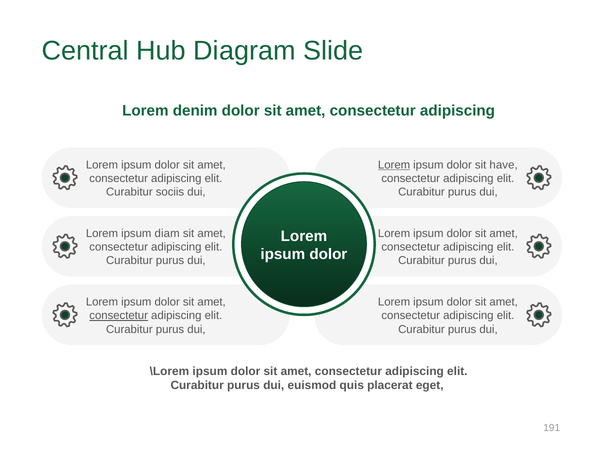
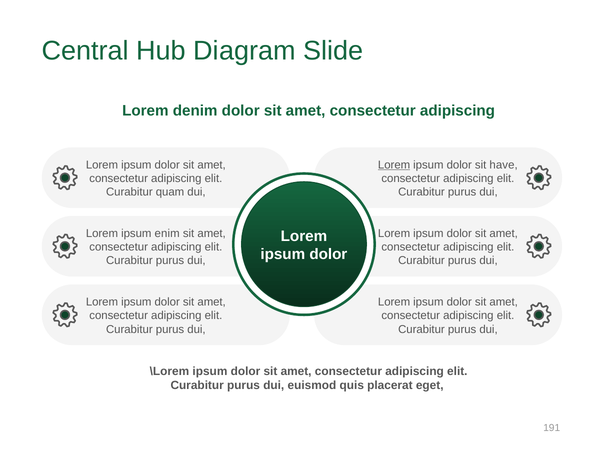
sociis: sociis -> quam (170, 192)
diam: diam -> enim (167, 233)
consectetur underline: present -> none (119, 316)
